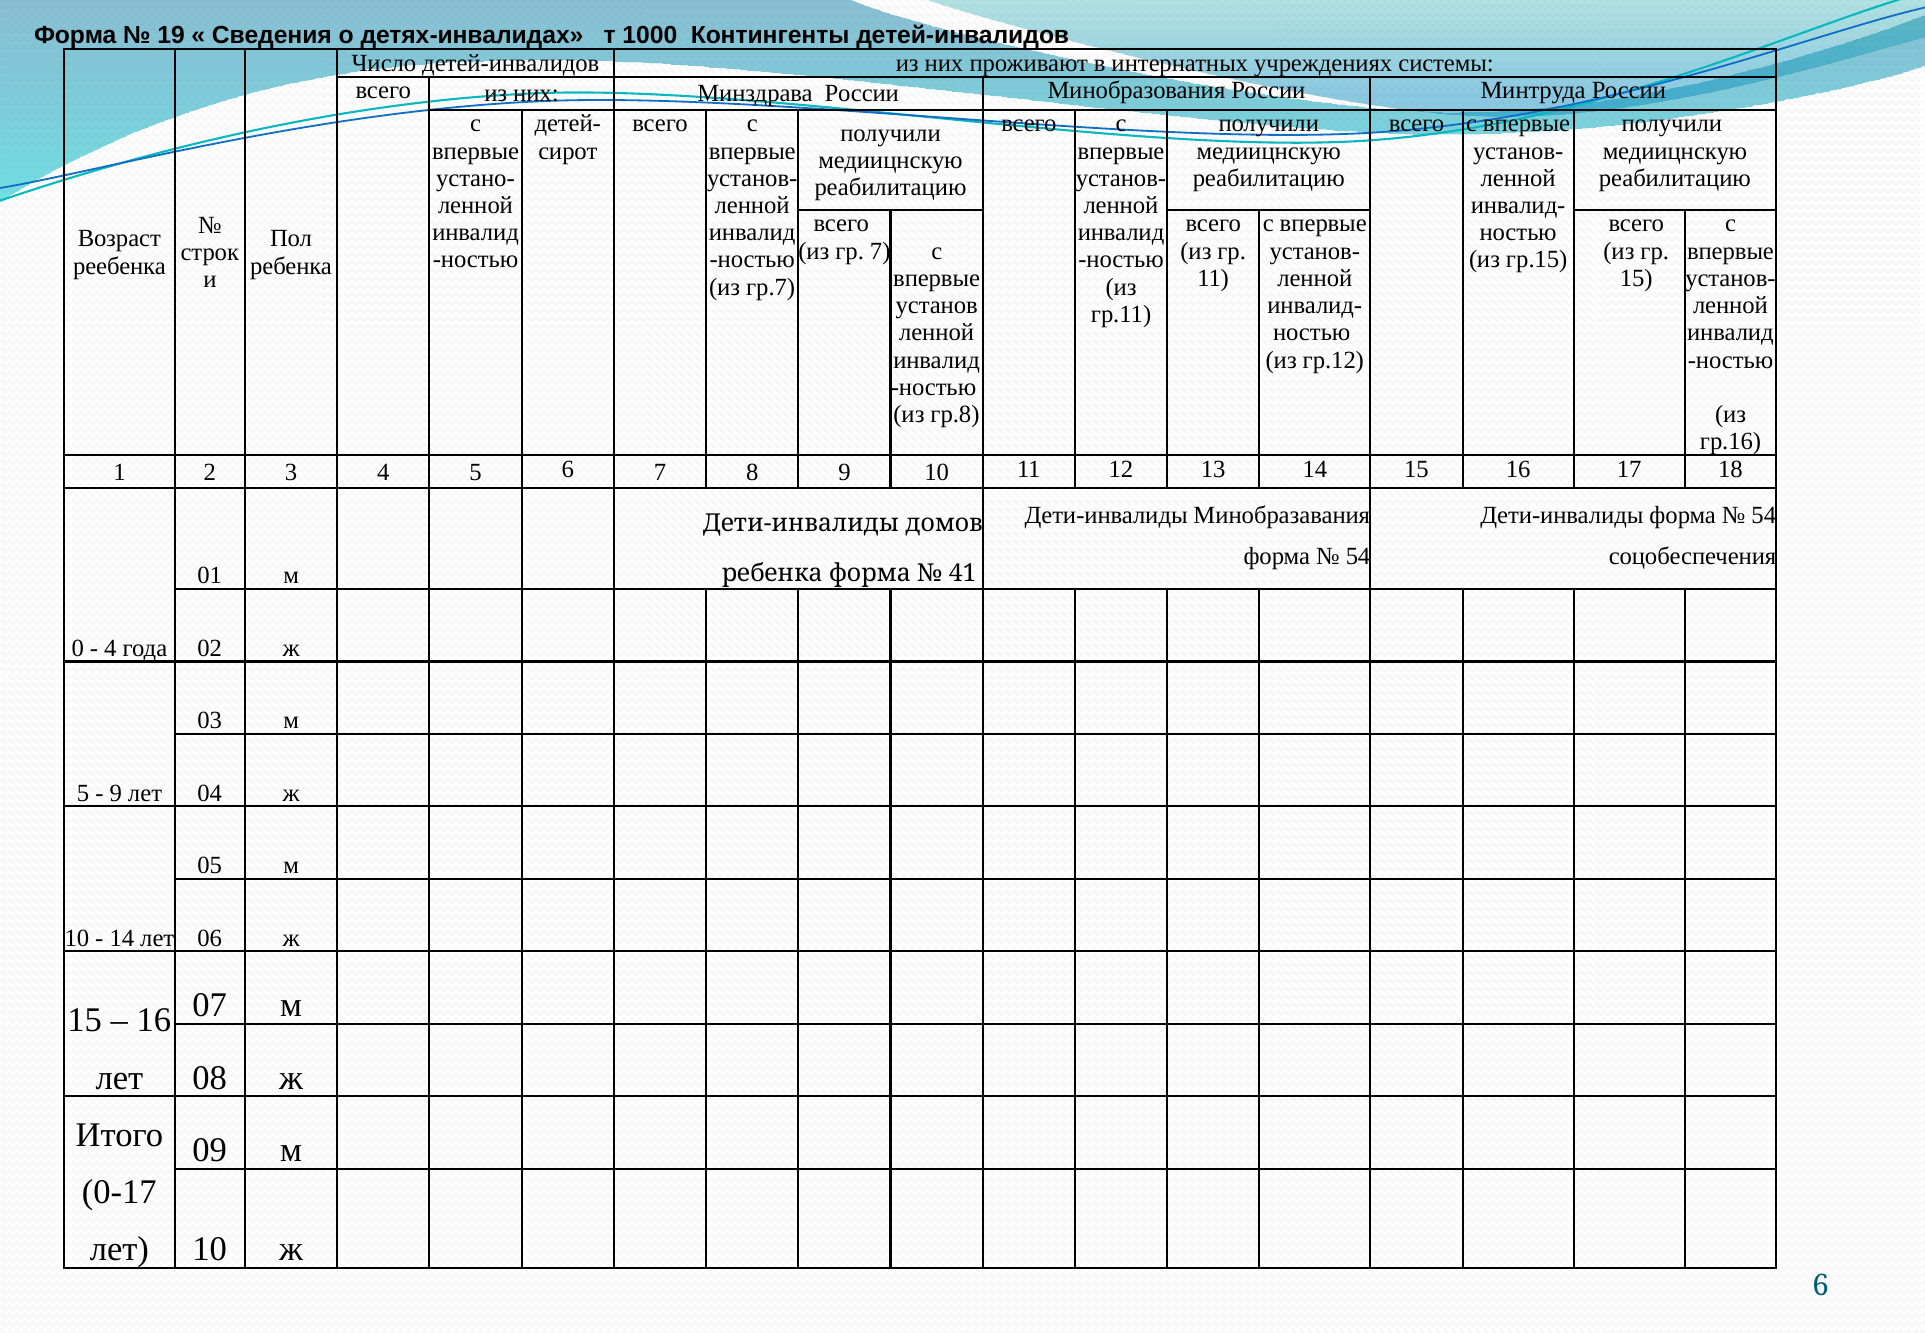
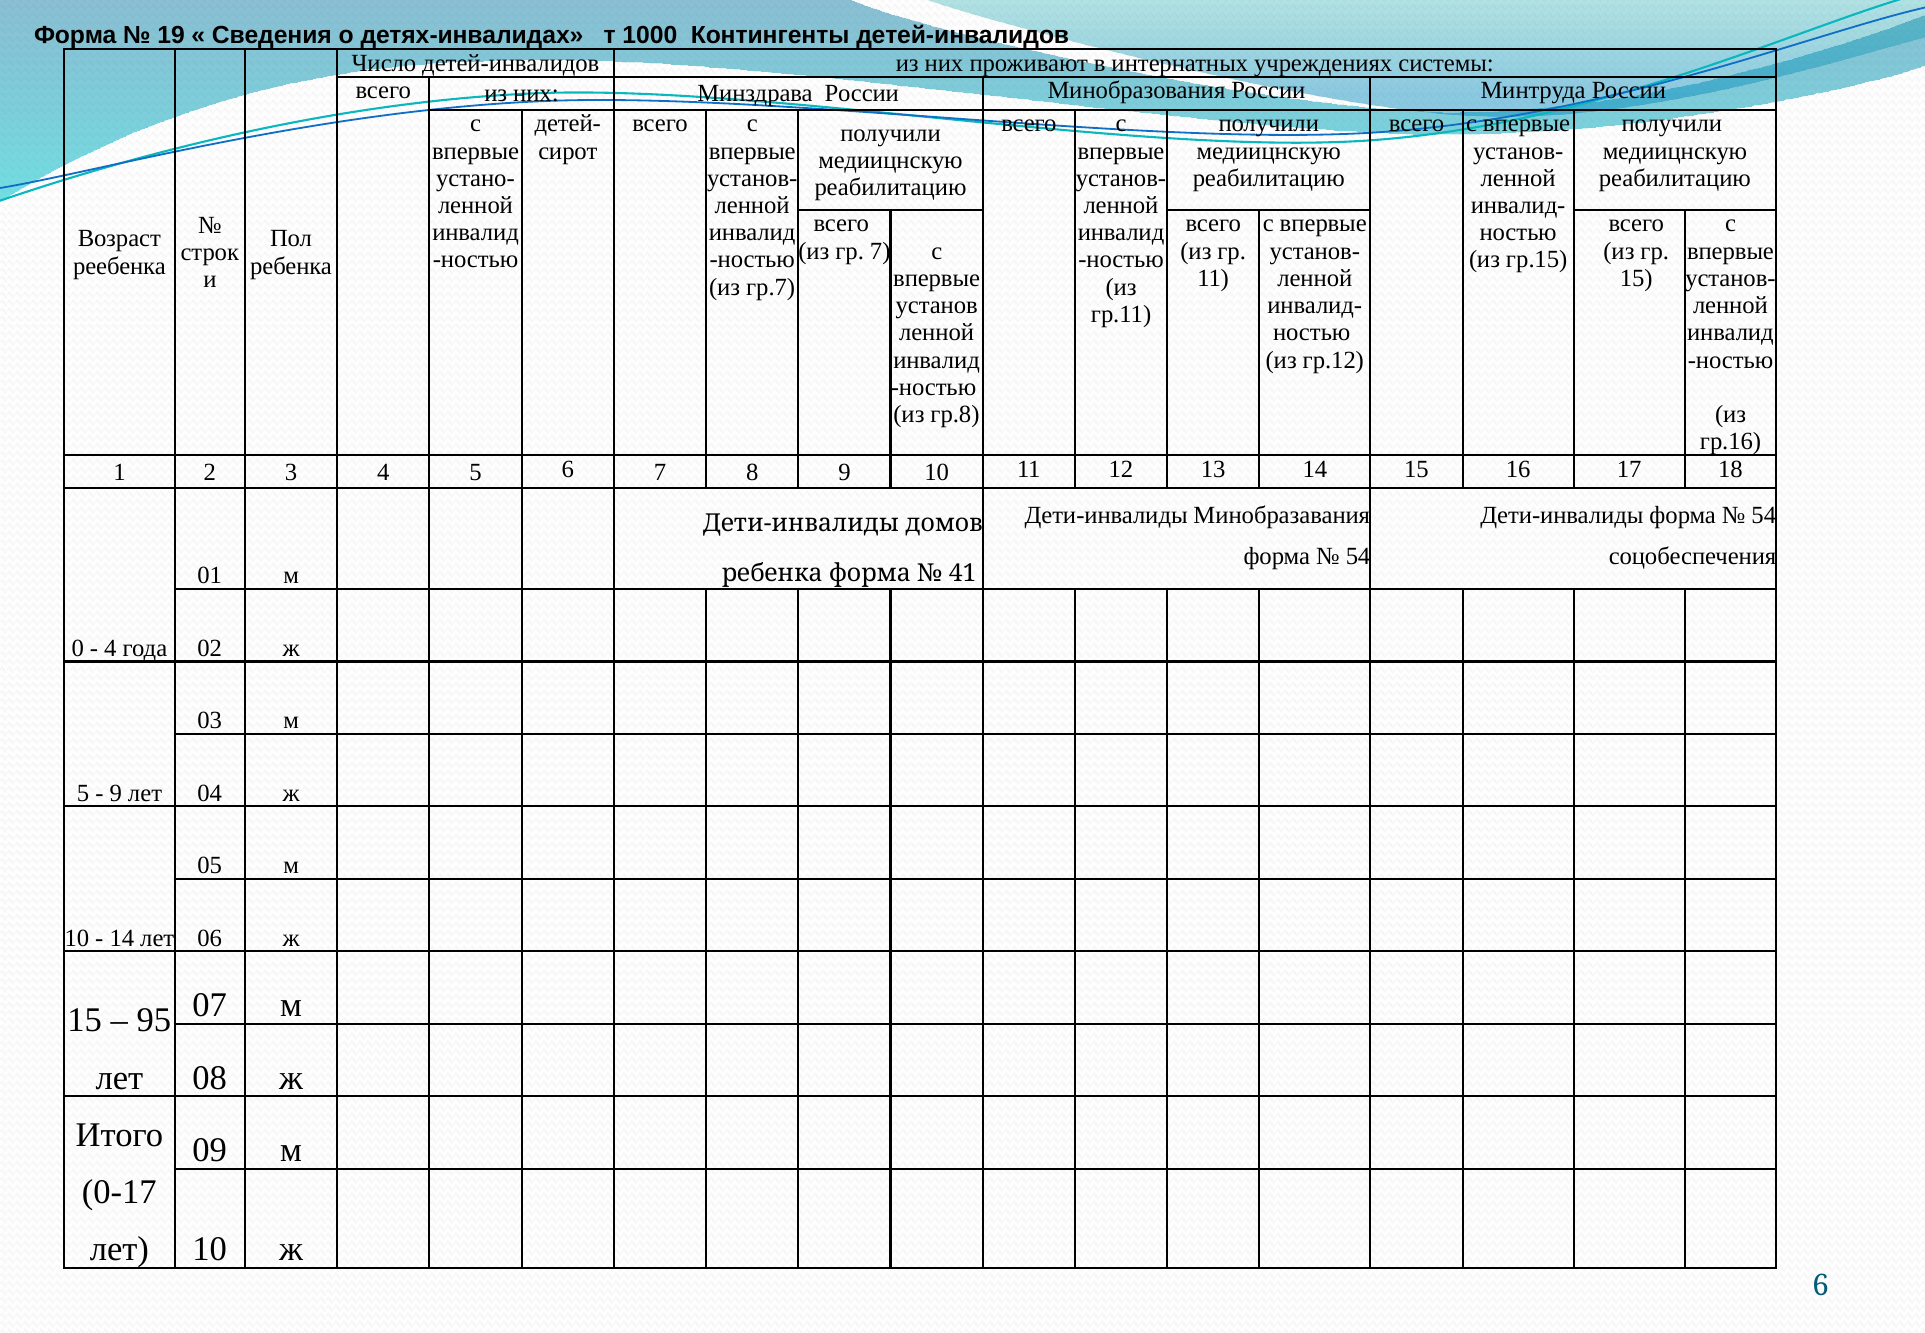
16: 16 -> 95 (154, 1020)
